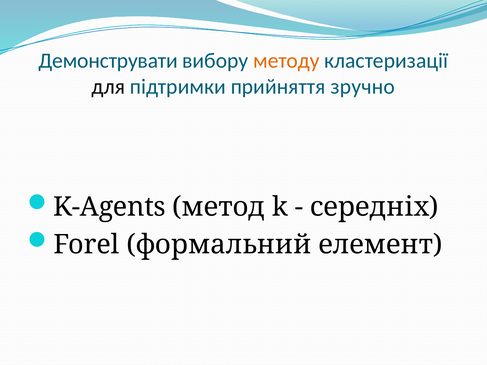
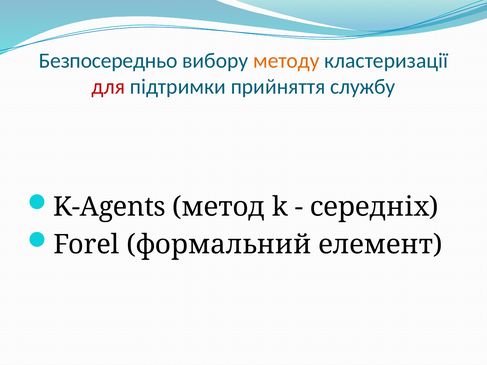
Демонструвати: Демонструвати -> Безпосередньо (108, 61)
для colour: black -> red (108, 87)
зручно: зручно -> службу (363, 87)
